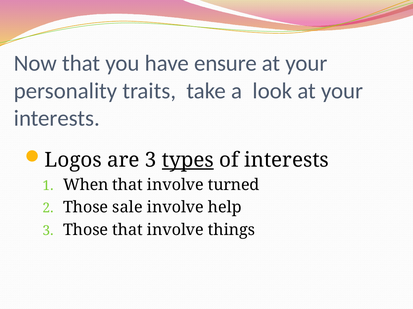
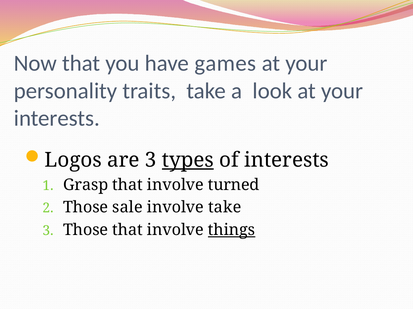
ensure: ensure -> games (225, 64)
When: When -> Grasp (86, 185)
involve help: help -> take (225, 208)
things underline: none -> present (232, 230)
